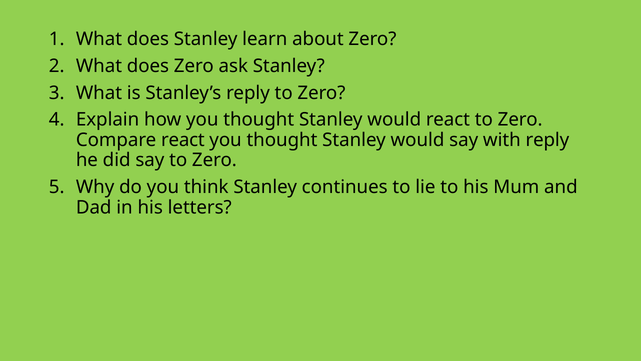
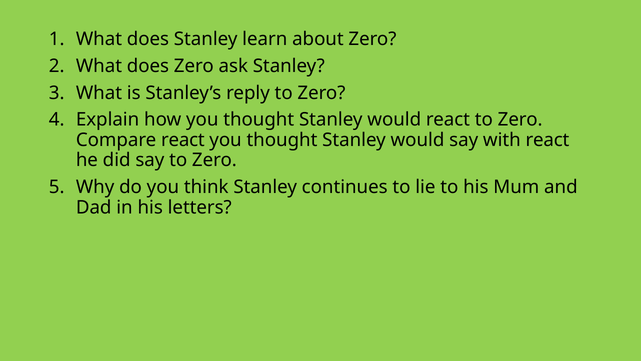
with reply: reply -> react (547, 140)
